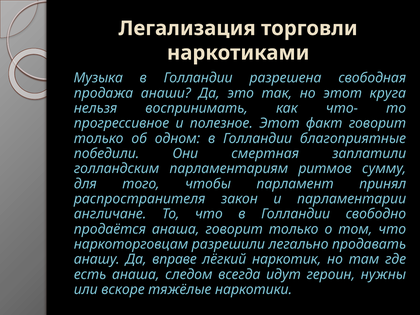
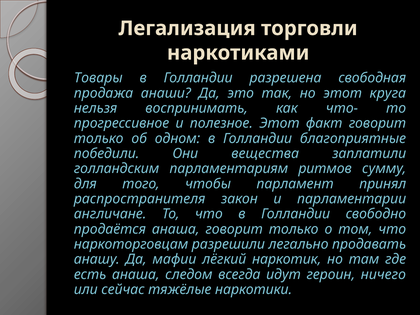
Музыка: Музыка -> Товары (98, 78)
смертная: смертная -> вещества (265, 154)
вправе: вправе -> мафии (174, 259)
нужны: нужны -> ничего (383, 274)
вскоре: вскоре -> сейчас (123, 290)
